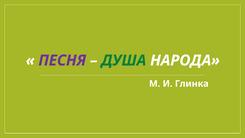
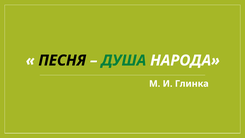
ПЕСНЯ colour: purple -> black (62, 60)
